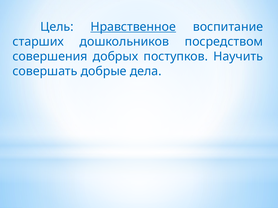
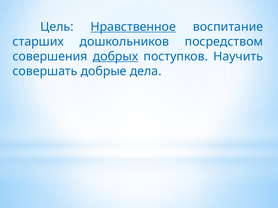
добрых underline: none -> present (115, 57)
